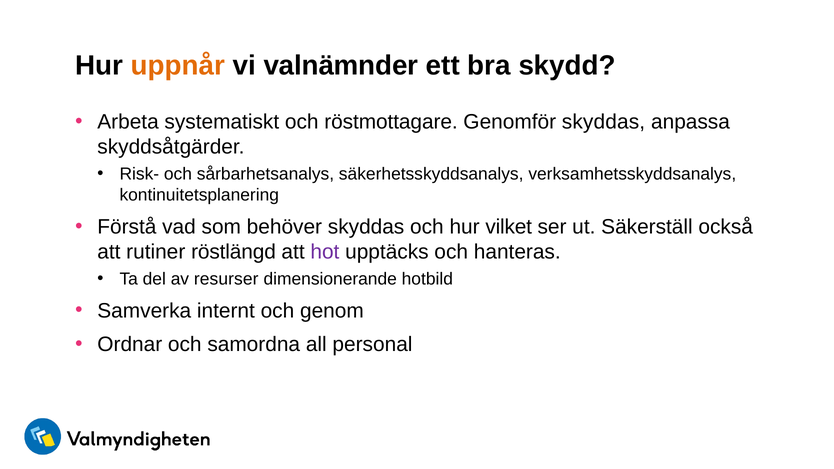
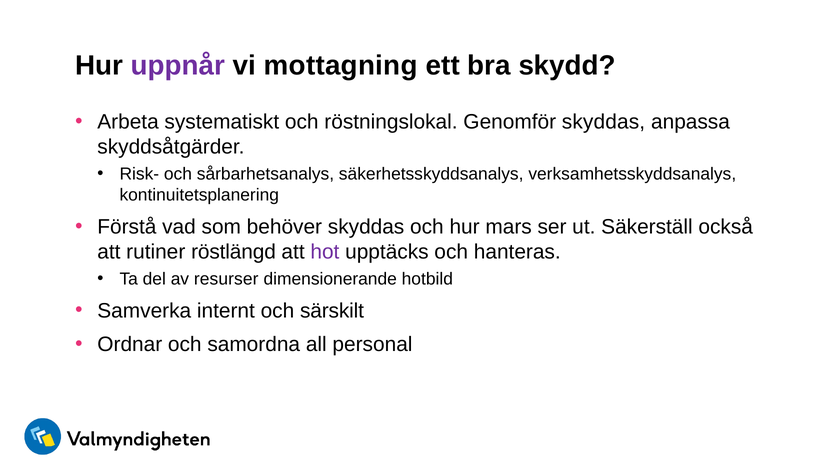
uppnår colour: orange -> purple (178, 66)
valnämnder: valnämnder -> mottagning (341, 66)
röstmottagare: röstmottagare -> röstningslokal (391, 122)
vilket: vilket -> mars (509, 227)
genom: genom -> särskilt (332, 311)
